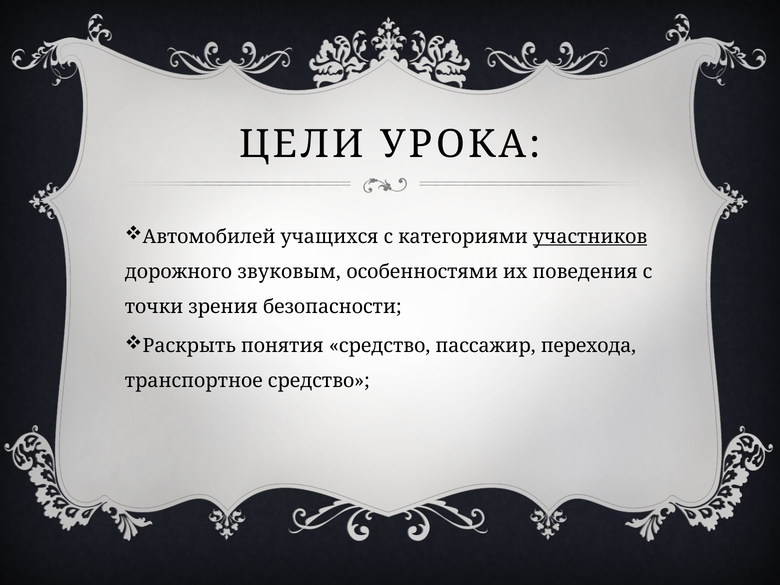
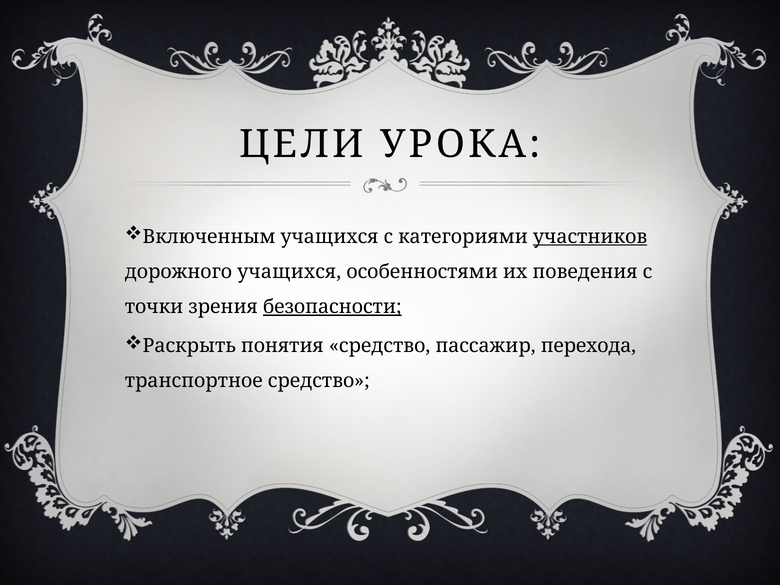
Автомобилей: Автомобилей -> Включенным (209, 237)
дорожного звуковым: звуковым -> учащихся (289, 272)
безопасности underline: none -> present (332, 307)
